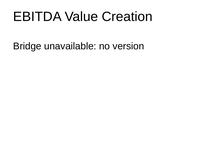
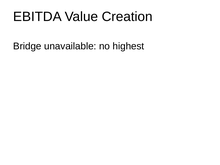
version: version -> highest (128, 46)
